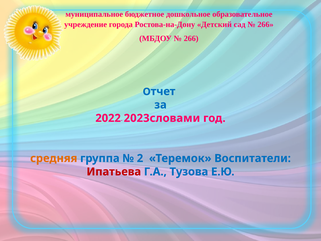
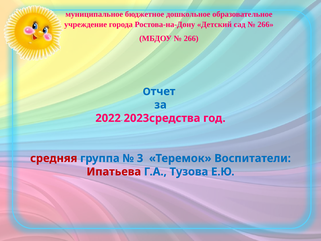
2023словами: 2023словами -> 2023средства (162, 118)
средняя colour: orange -> red (54, 158)
2: 2 -> 3 (140, 158)
